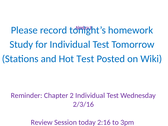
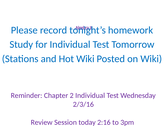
Hot Test: Test -> Wiki (85, 59)
